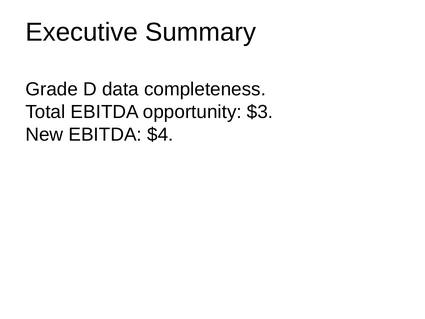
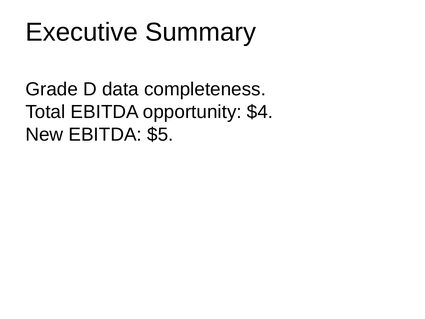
$3: $3 -> $4 (260, 112)
$4: $4 -> $5 (160, 134)
